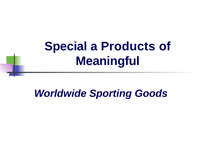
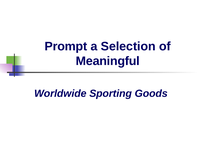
Special: Special -> Prompt (66, 46)
Products: Products -> Selection (128, 46)
